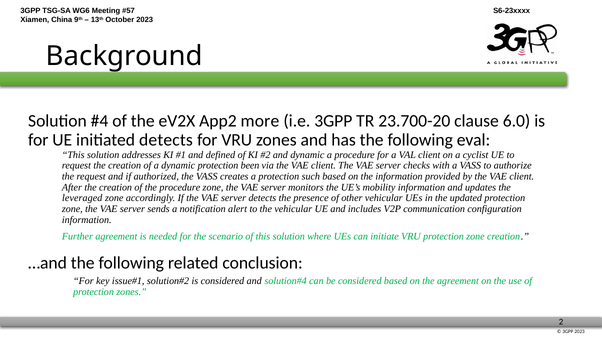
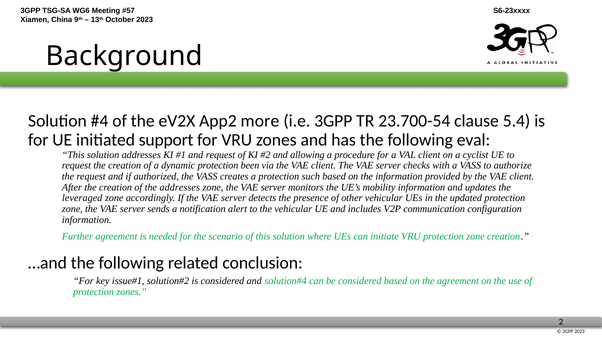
23.700-20: 23.700-20 -> 23.700-54 (414, 121)
6.0: 6.0 -> 5.4 (517, 121)
initiated detects: detects -> support (166, 140)
and defined: defined -> request (220, 155)
and dynamic: dynamic -> allowing (307, 155)
the procedure: procedure -> addresses (180, 187)
